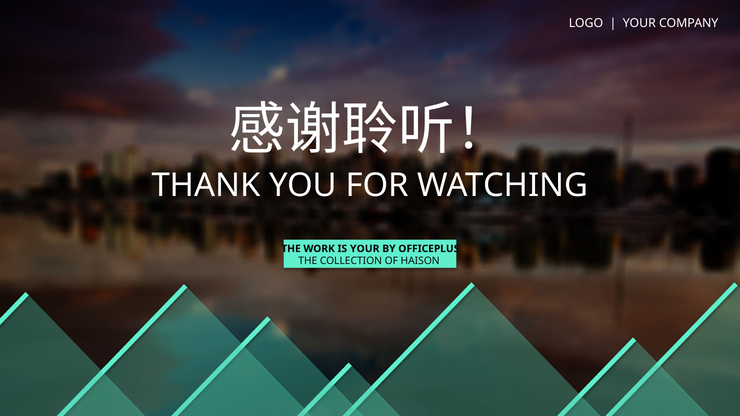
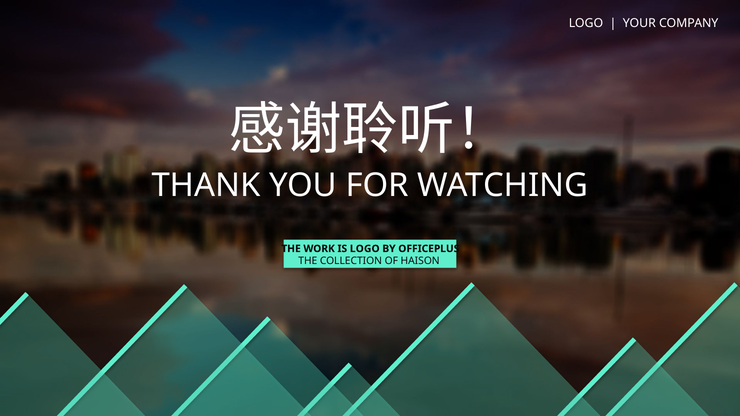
IS YOUR: YOUR -> LOGO (365, 249)
